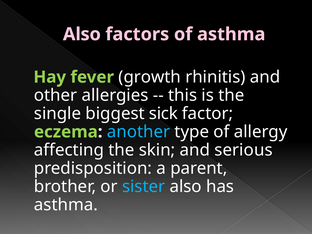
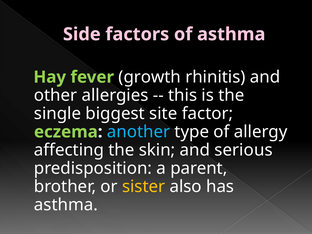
Also: Also -> Side (82, 34)
sick: sick -> site (163, 114)
sister colour: light blue -> yellow (144, 187)
